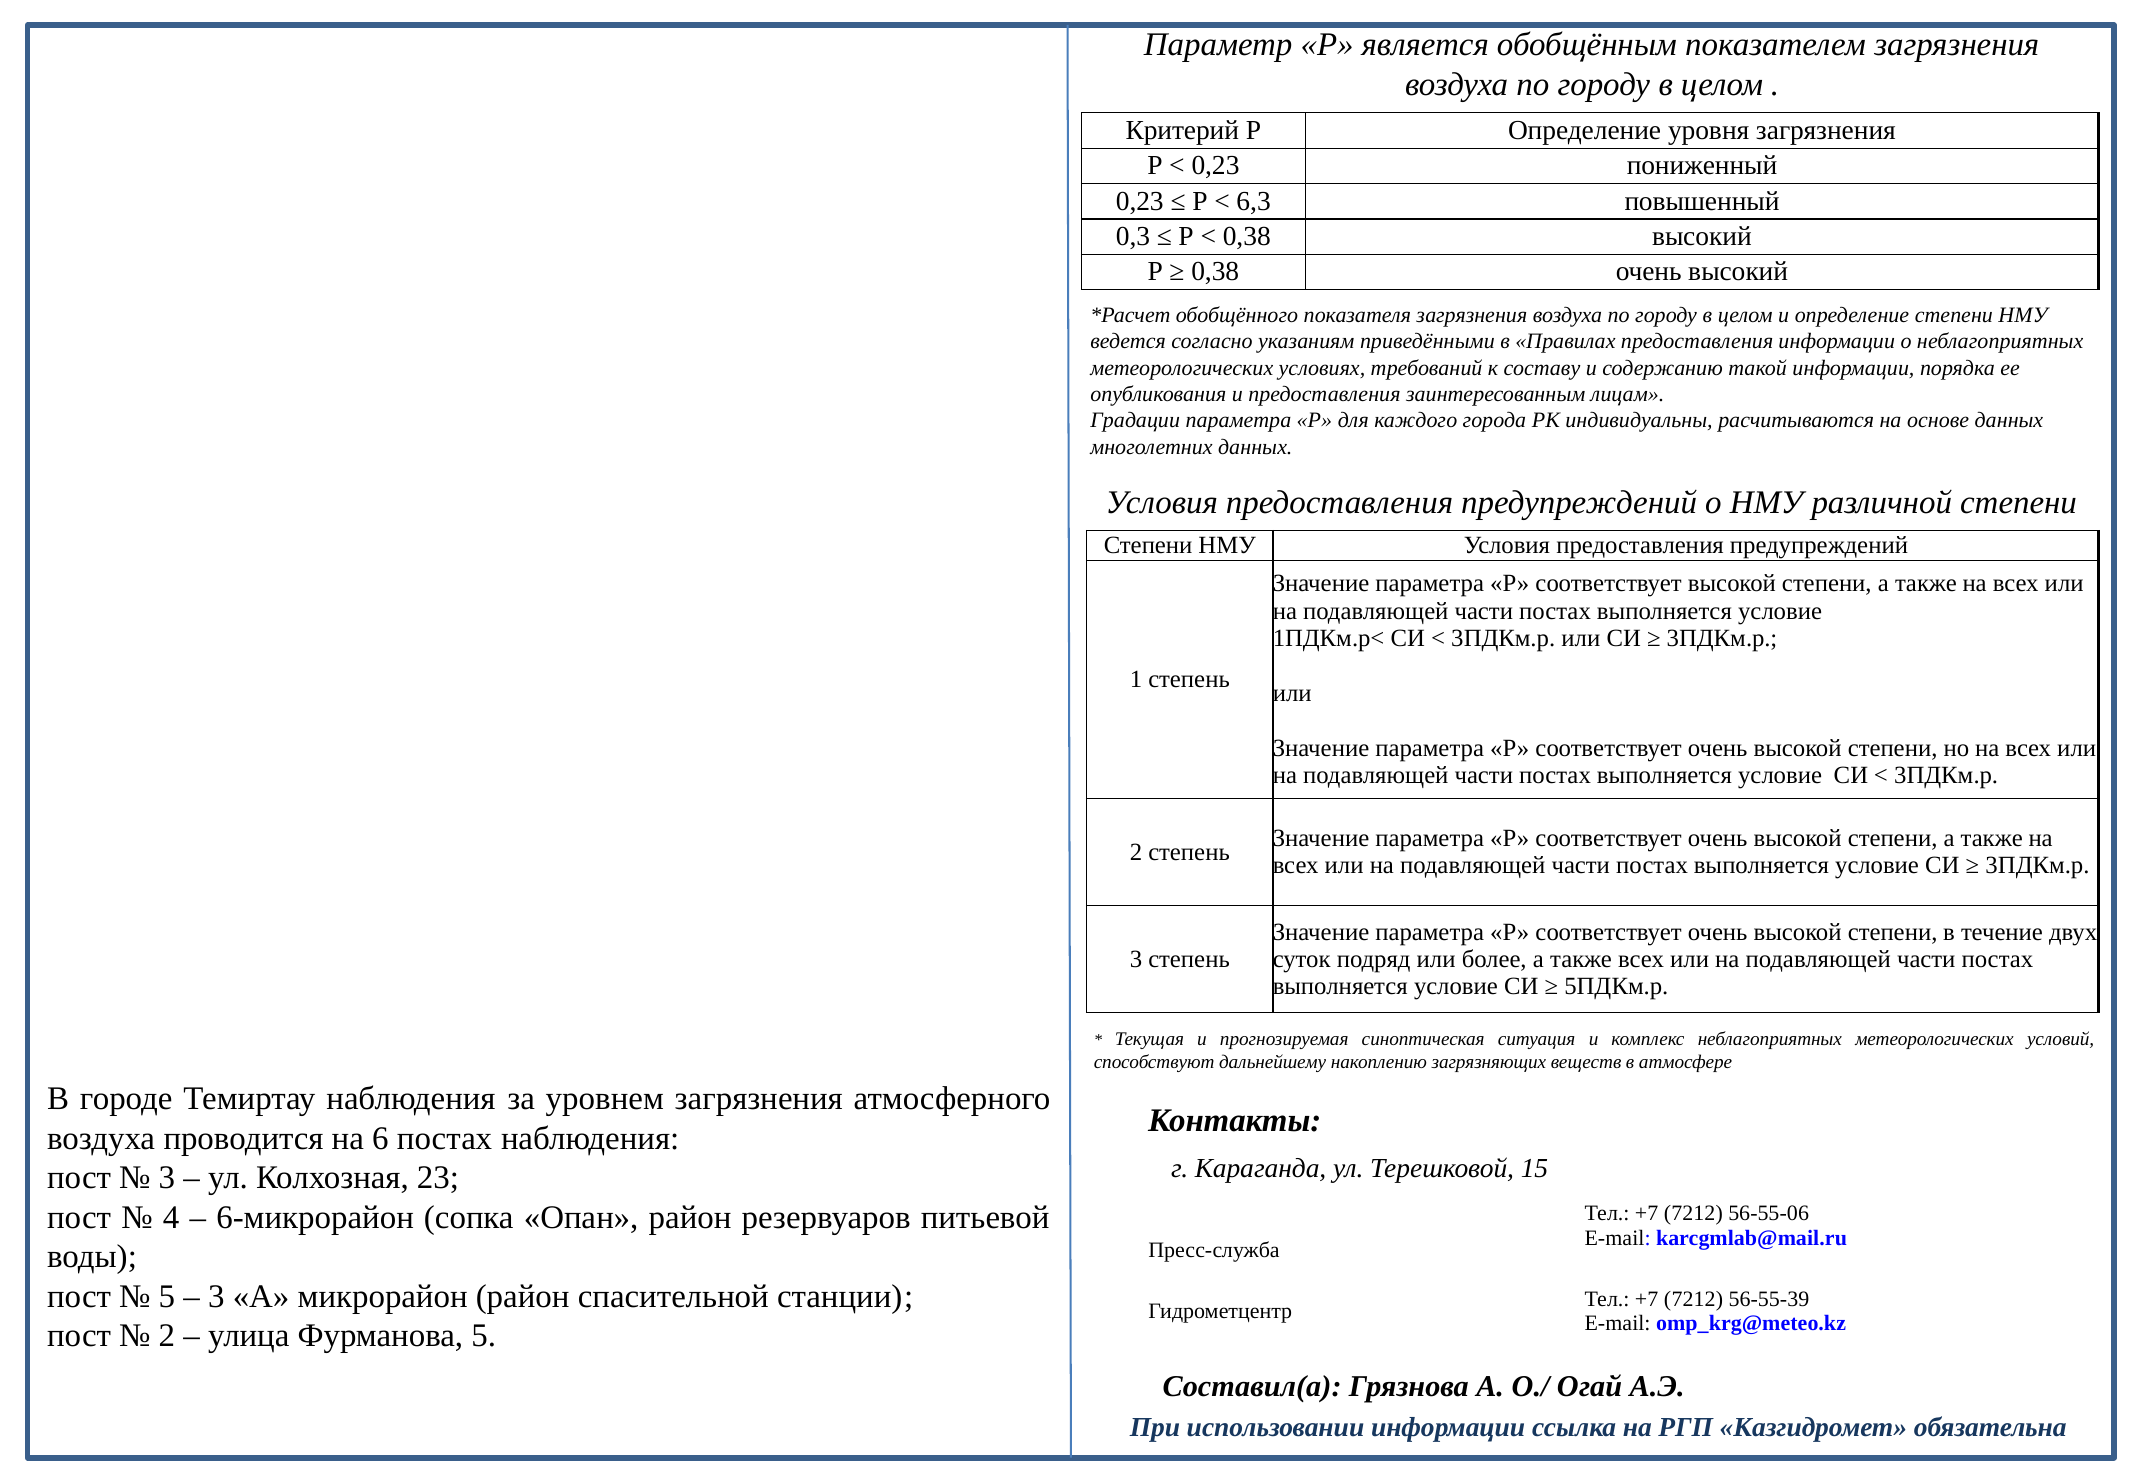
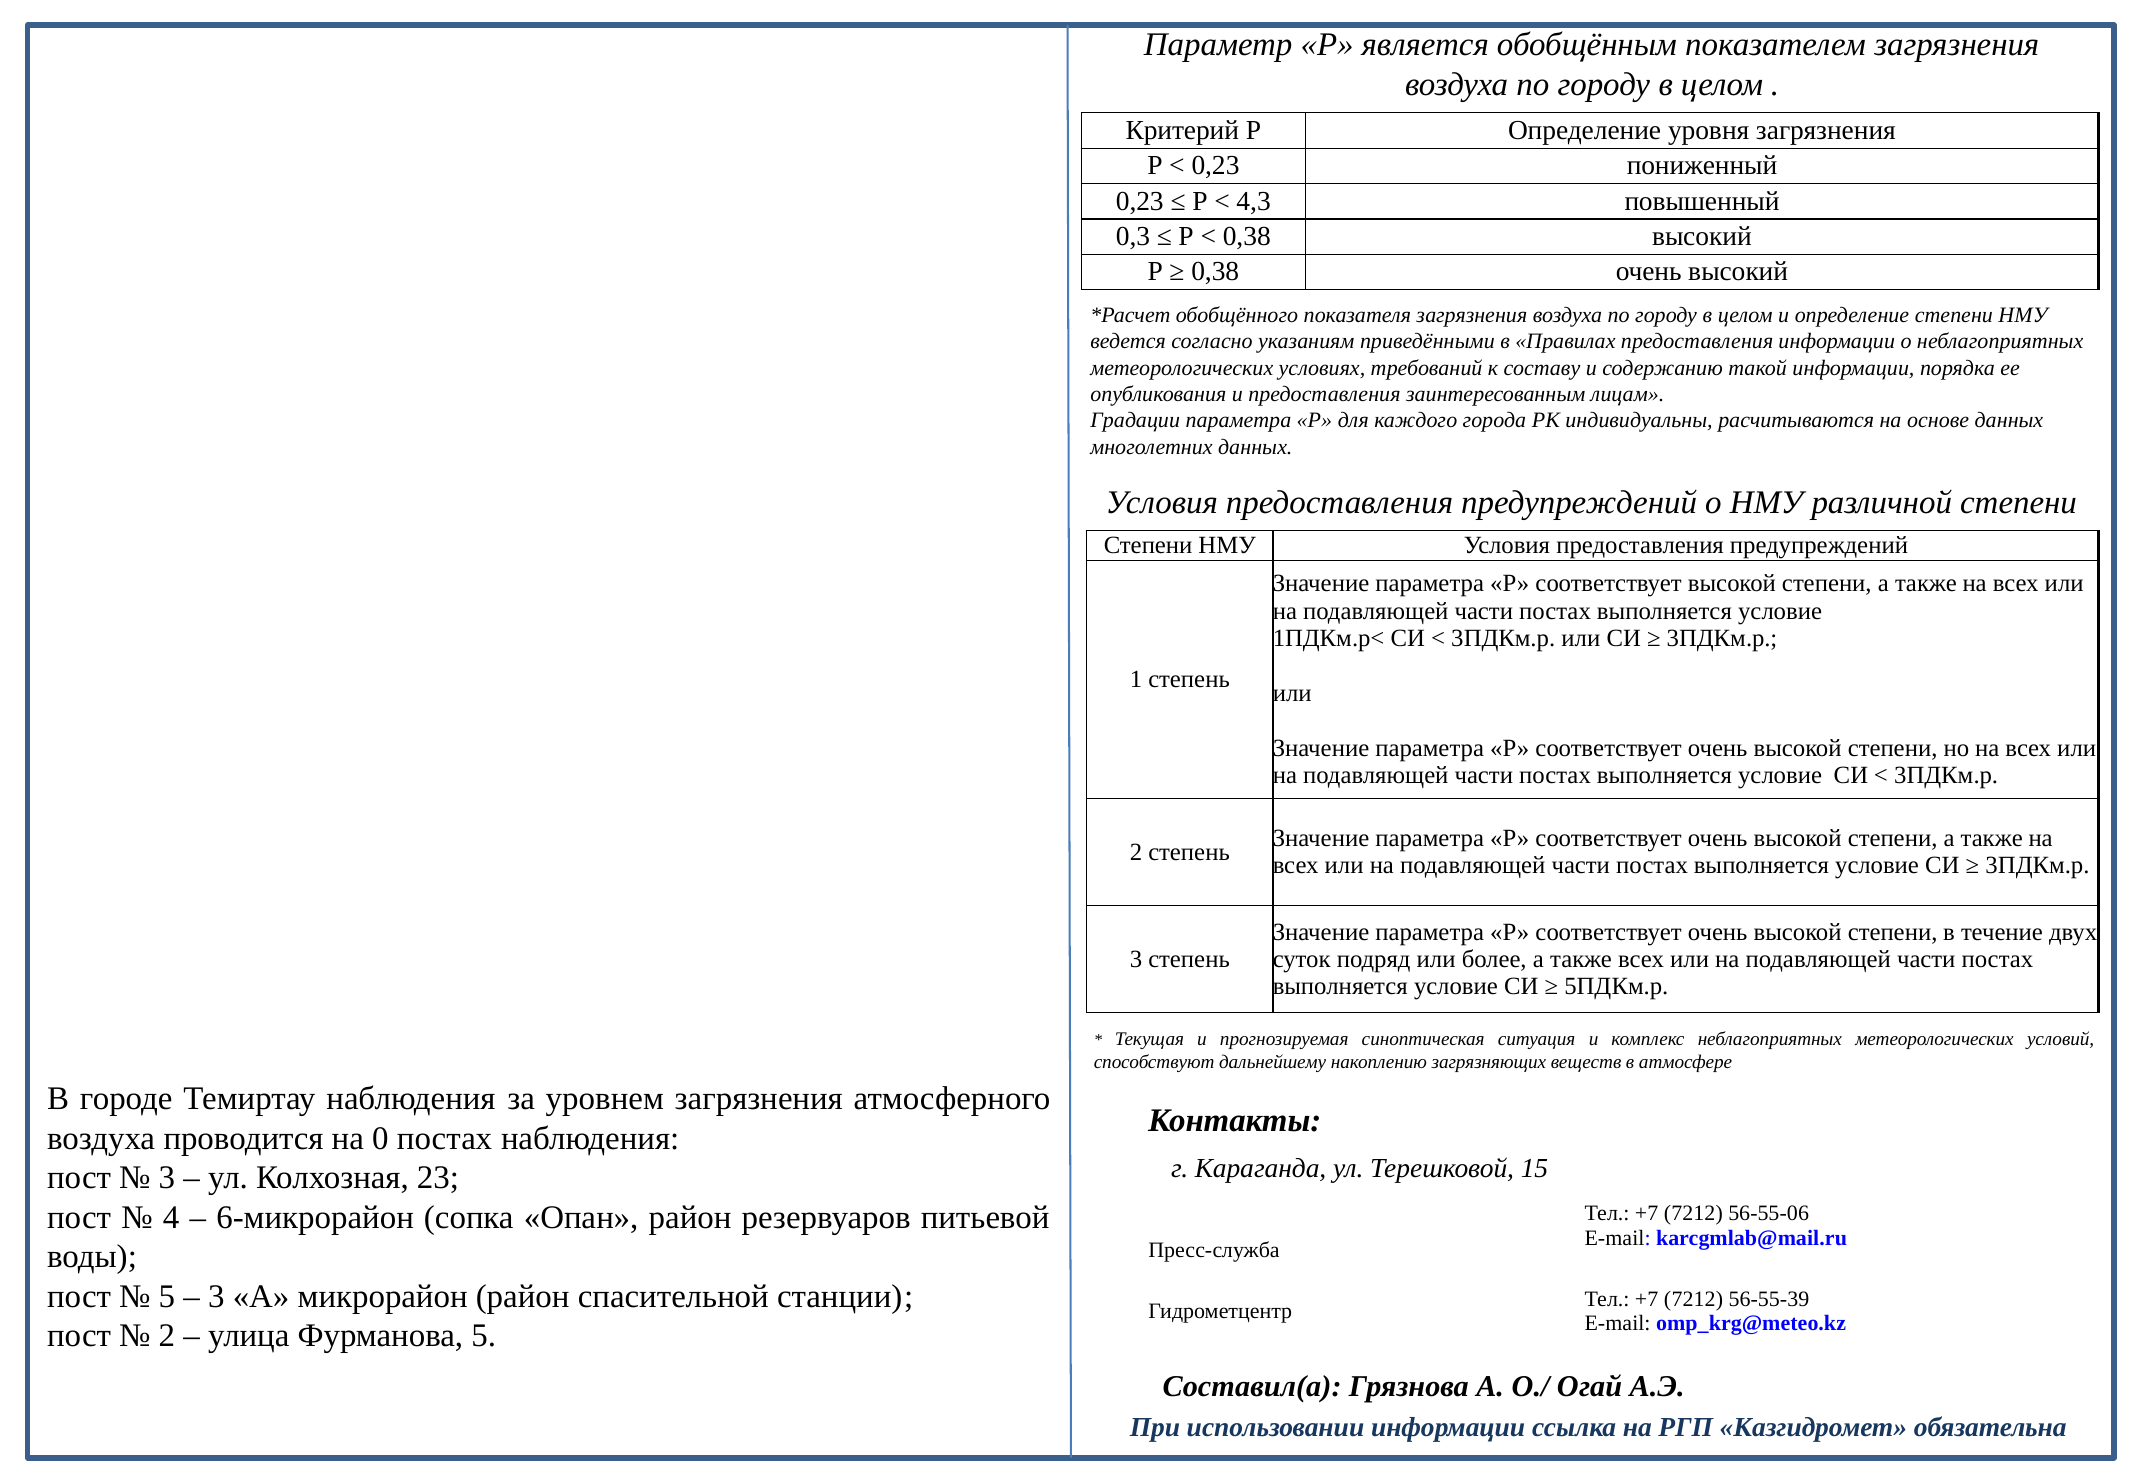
6,3: 6,3 -> 4,3 (1254, 201)
6: 6 -> 0 (380, 1138)
